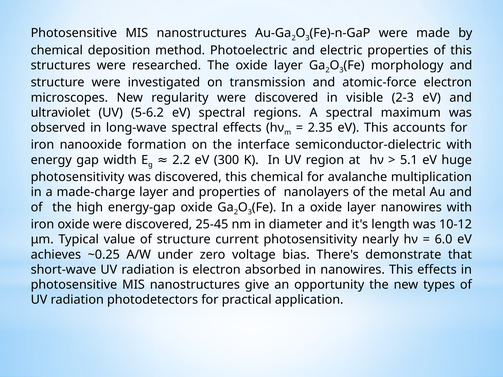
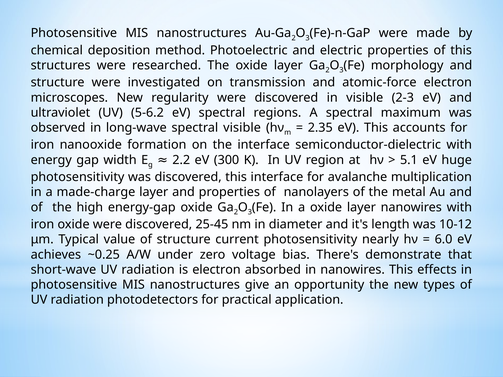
spectral effects: effects -> visible (242, 128)
this chemical: chemical -> interface (277, 177)
